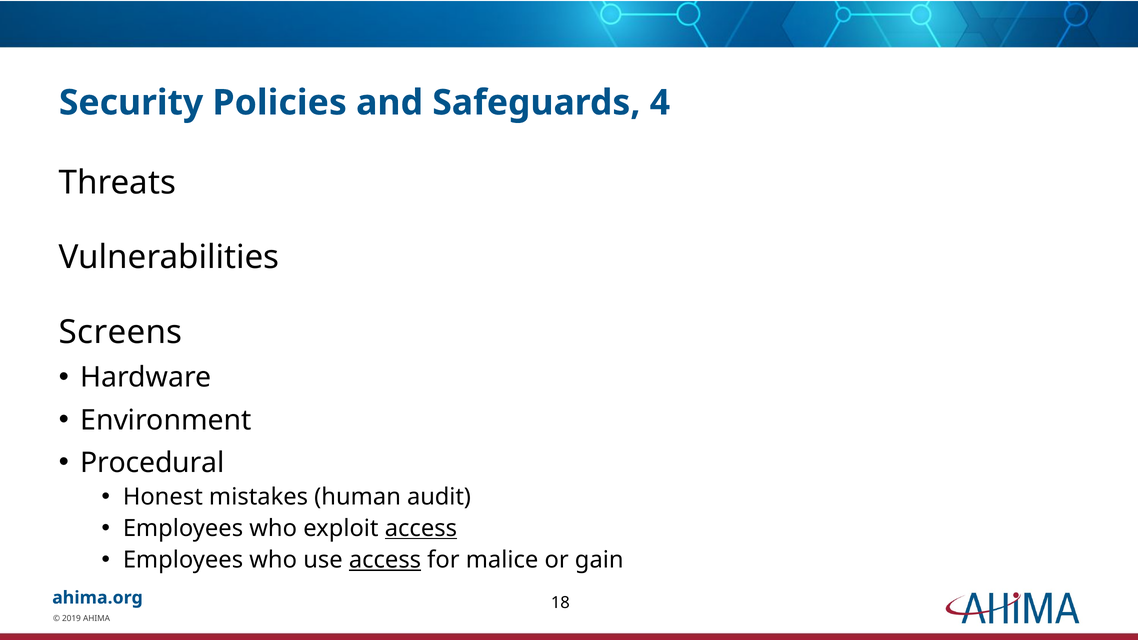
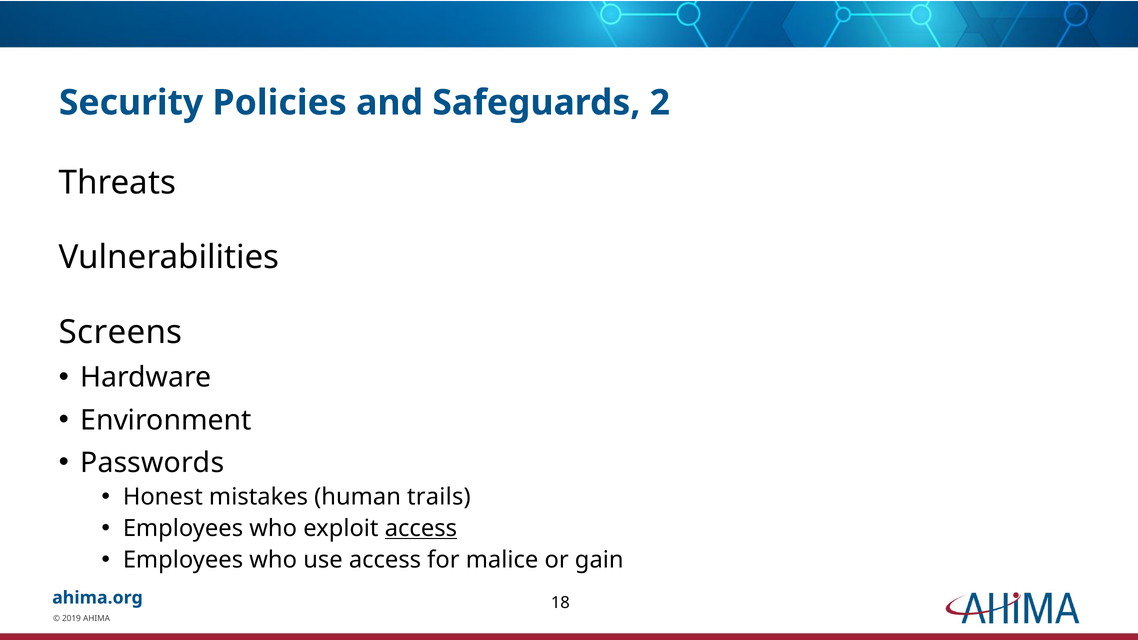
4: 4 -> 2 (660, 103)
Procedural: Procedural -> Passwords (152, 463)
audit: audit -> trails (439, 497)
access underline: present -> none (385, 560)
